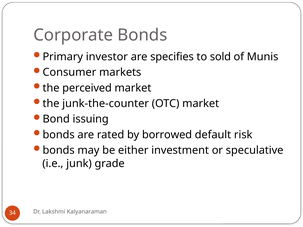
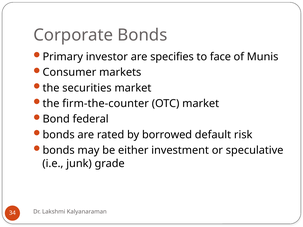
sold: sold -> face (220, 57)
perceived: perceived -> securities (87, 88)
junk-the-counter: junk-the-counter -> firm-the-counter (106, 104)
issuing: issuing -> federal (91, 119)
